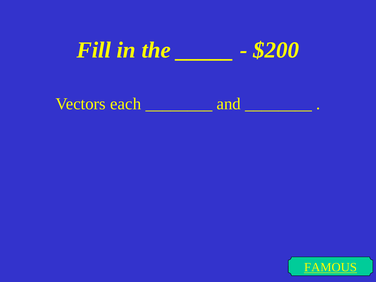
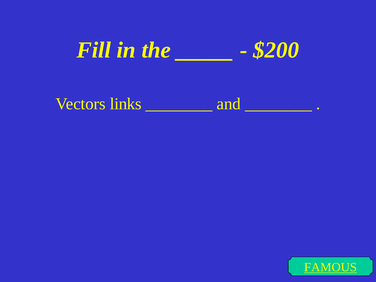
each: each -> links (126, 104)
